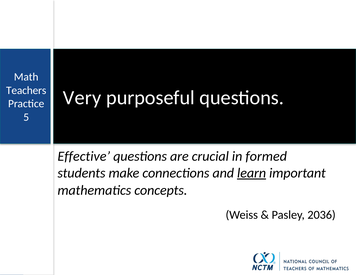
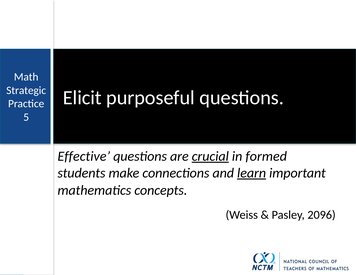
Teachers: Teachers -> Strategic (26, 90)
Very: Very -> Elicit (82, 98)
crucial underline: none -> present (210, 156)
2036: 2036 -> 2096 (322, 215)
